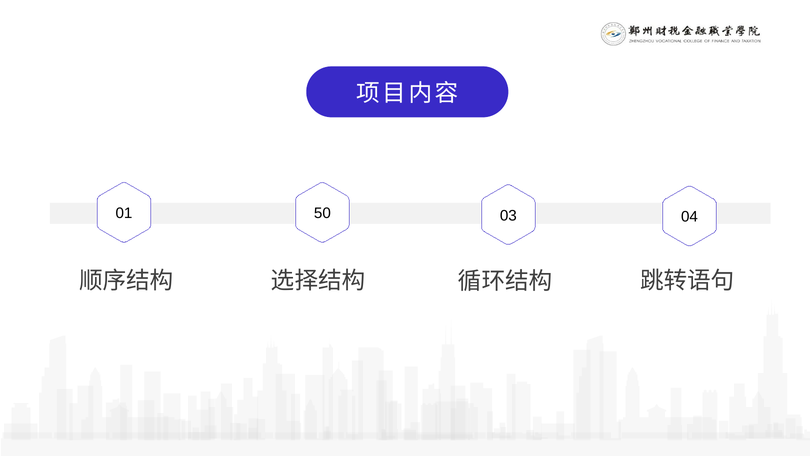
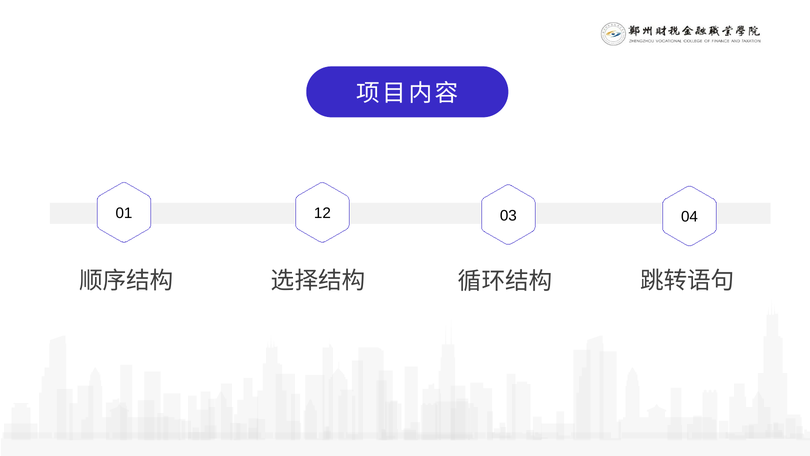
50: 50 -> 12 (322, 213)
